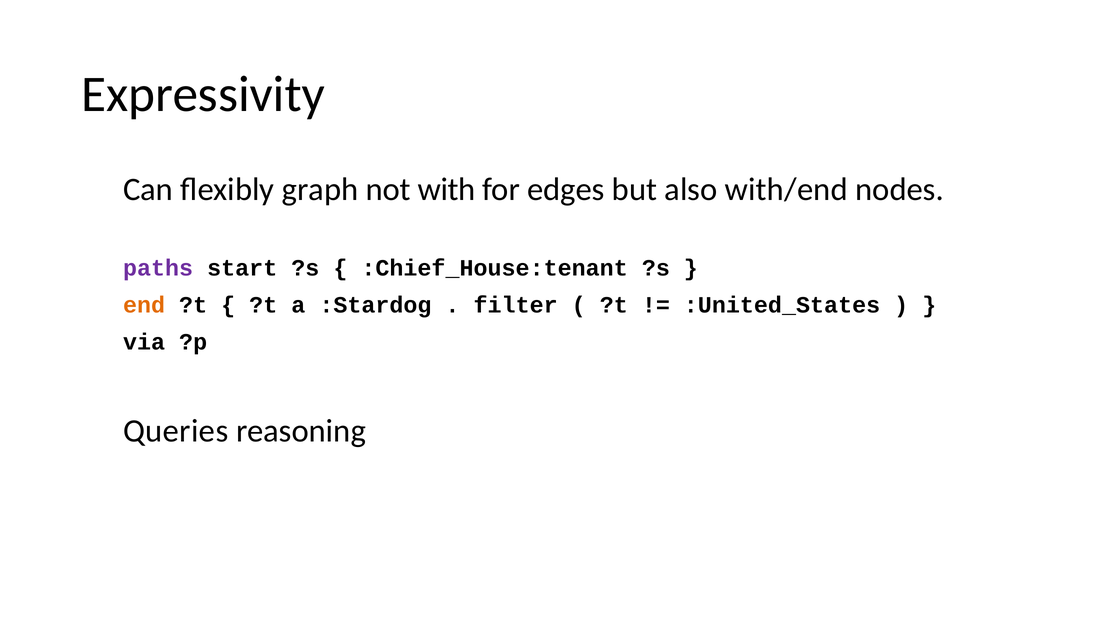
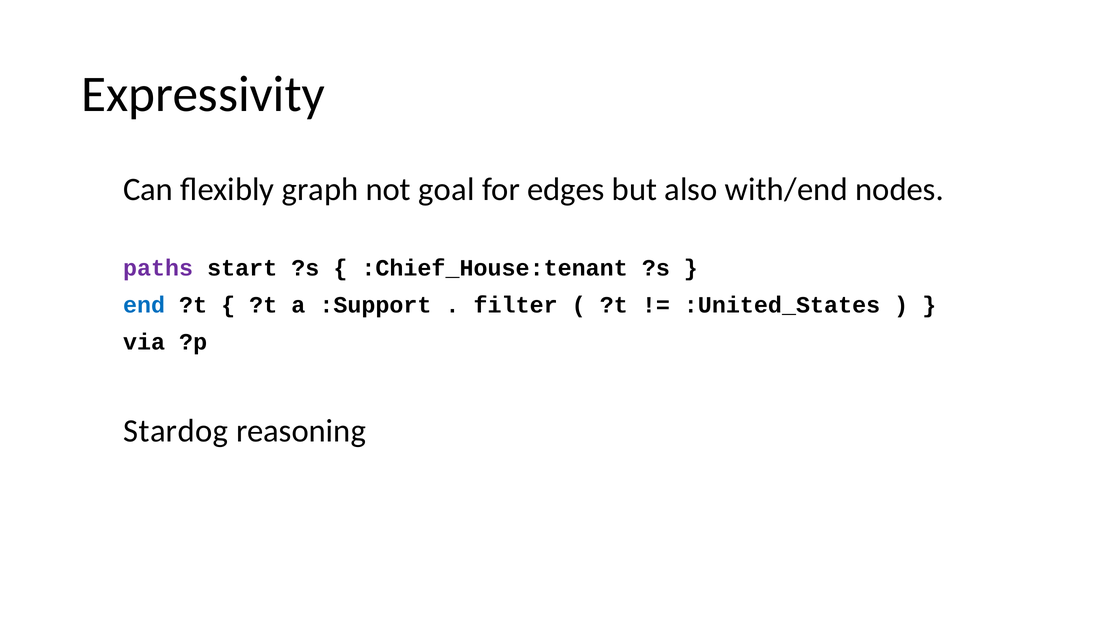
with: with -> goal (446, 189)
end colour: orange -> blue (144, 305)
:Stardog: :Stardog -> :Support (375, 305)
Queries: Queries -> Stardog (176, 430)
